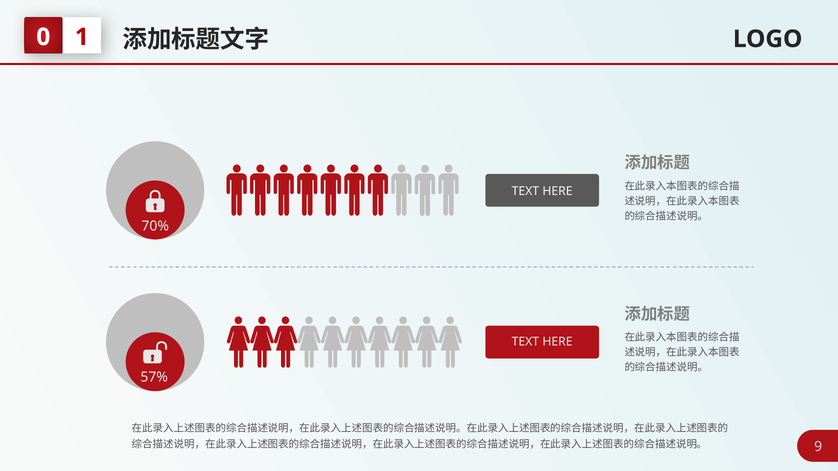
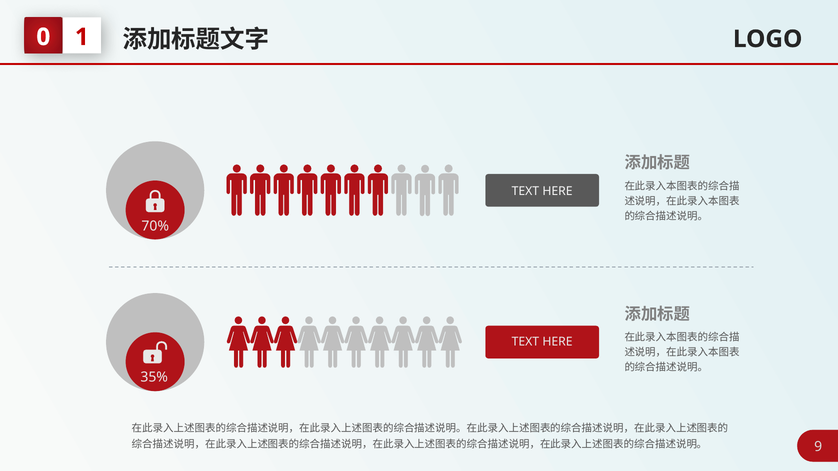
57%: 57% -> 35% (154, 377)
